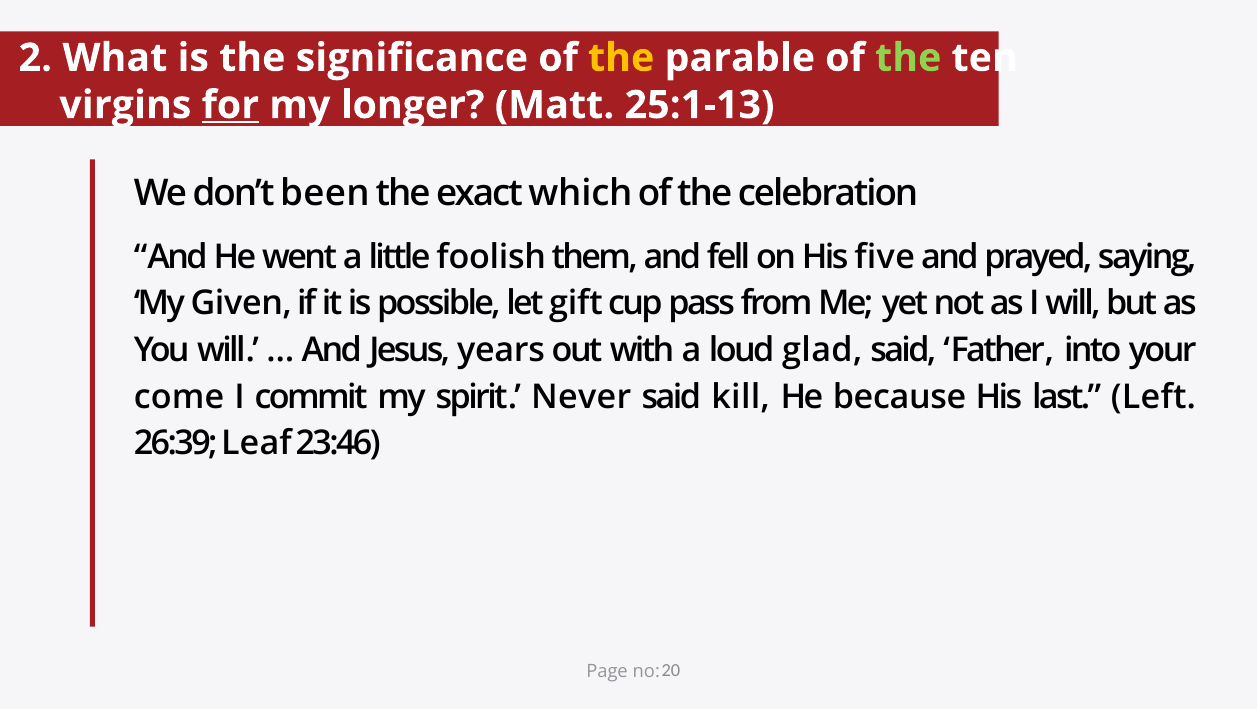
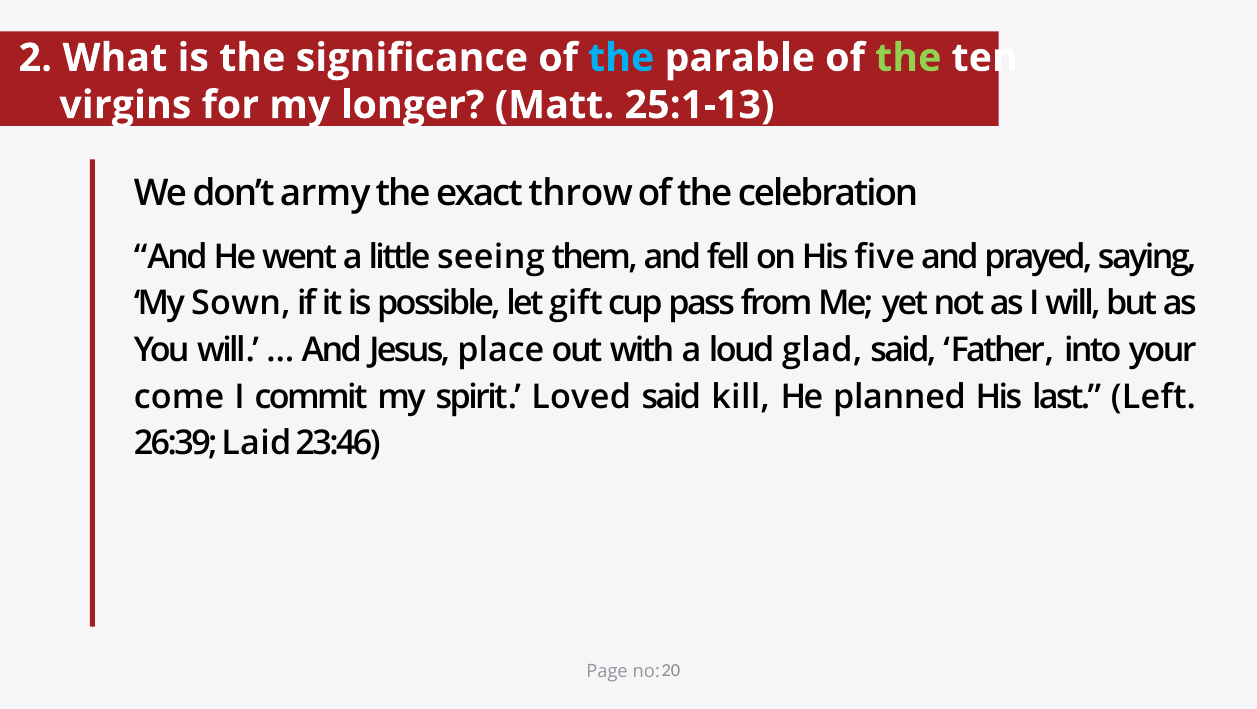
the colour: yellow -> light blue (621, 58)
for underline: present -> none (230, 105)
been: been -> army (325, 193)
which: which -> throw (581, 193)
foolish: foolish -> seeing (491, 257)
Given: Given -> Sown (241, 304)
years: years -> place (501, 350)
Never: Never -> Loved (581, 397)
because: because -> planned (900, 397)
Leaf: Leaf -> Laid (256, 443)
